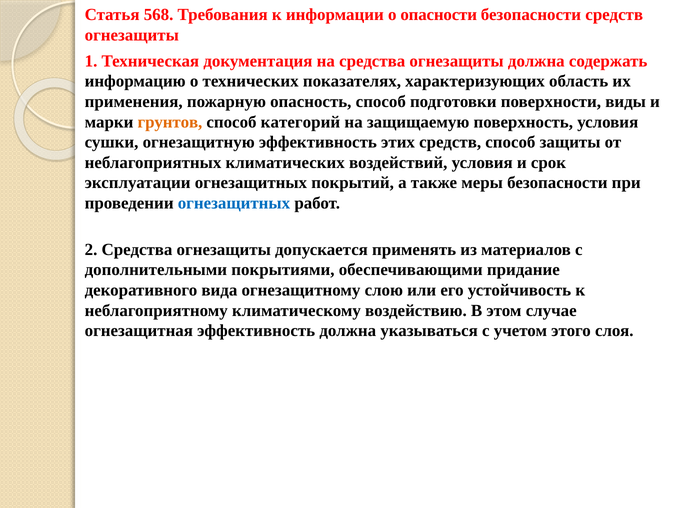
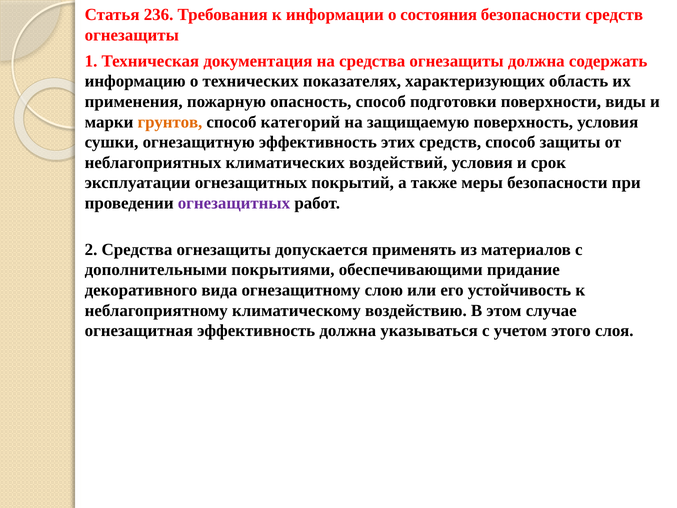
568: 568 -> 236 (159, 15)
опасности: опасности -> состояния (439, 15)
огнезащитных colour: blue -> purple (234, 203)
